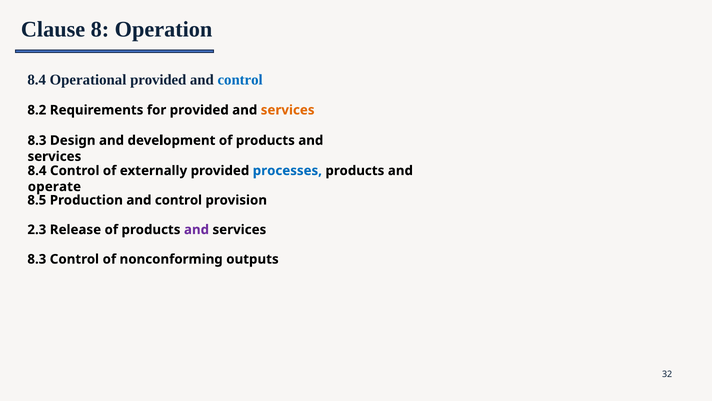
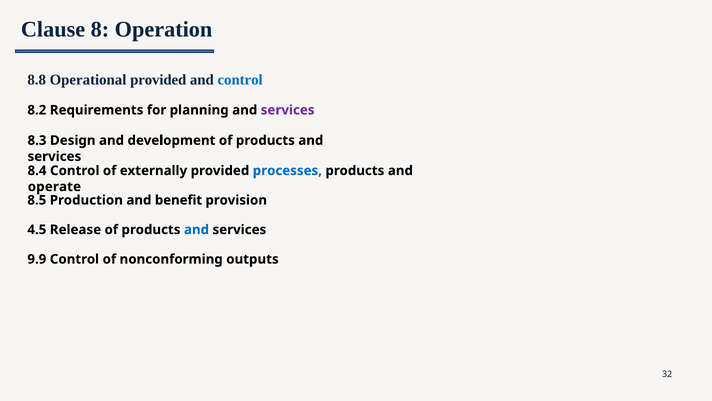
8.4: 8.4 -> 8.8 (37, 80)
for provided: provided -> planning (199, 110)
services colour: orange -> purple (288, 110)
Production and control: control -> benefit (178, 200)
2.3: 2.3 -> 4.5 (37, 229)
and colour: purple -> blue (196, 229)
8.3: 8.3 -> 9.9 (37, 259)
